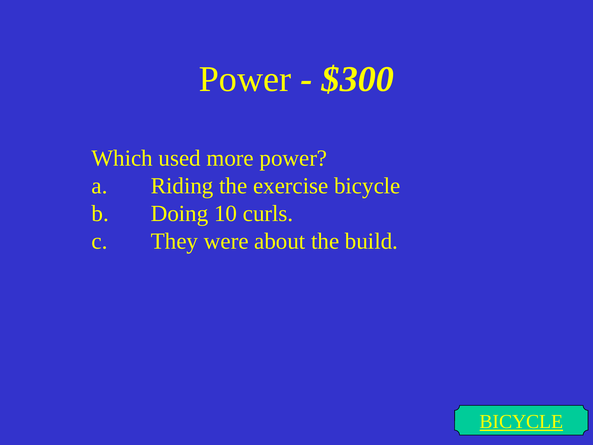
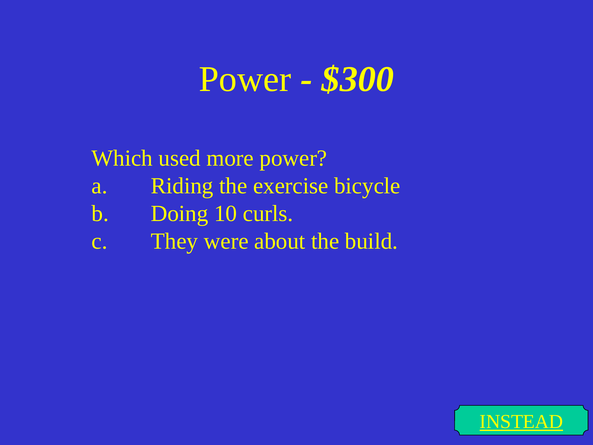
BICYCLE: BICYCLE -> INSTEAD (521, 421)
